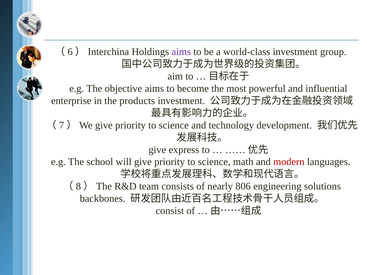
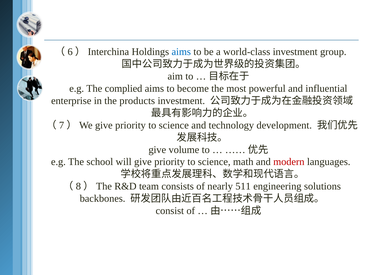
aims colour: purple -> blue (181, 52)
objective: objective -> complied (124, 89)
express: express -> volume (184, 150)
806: 806 -> 511 (243, 186)
